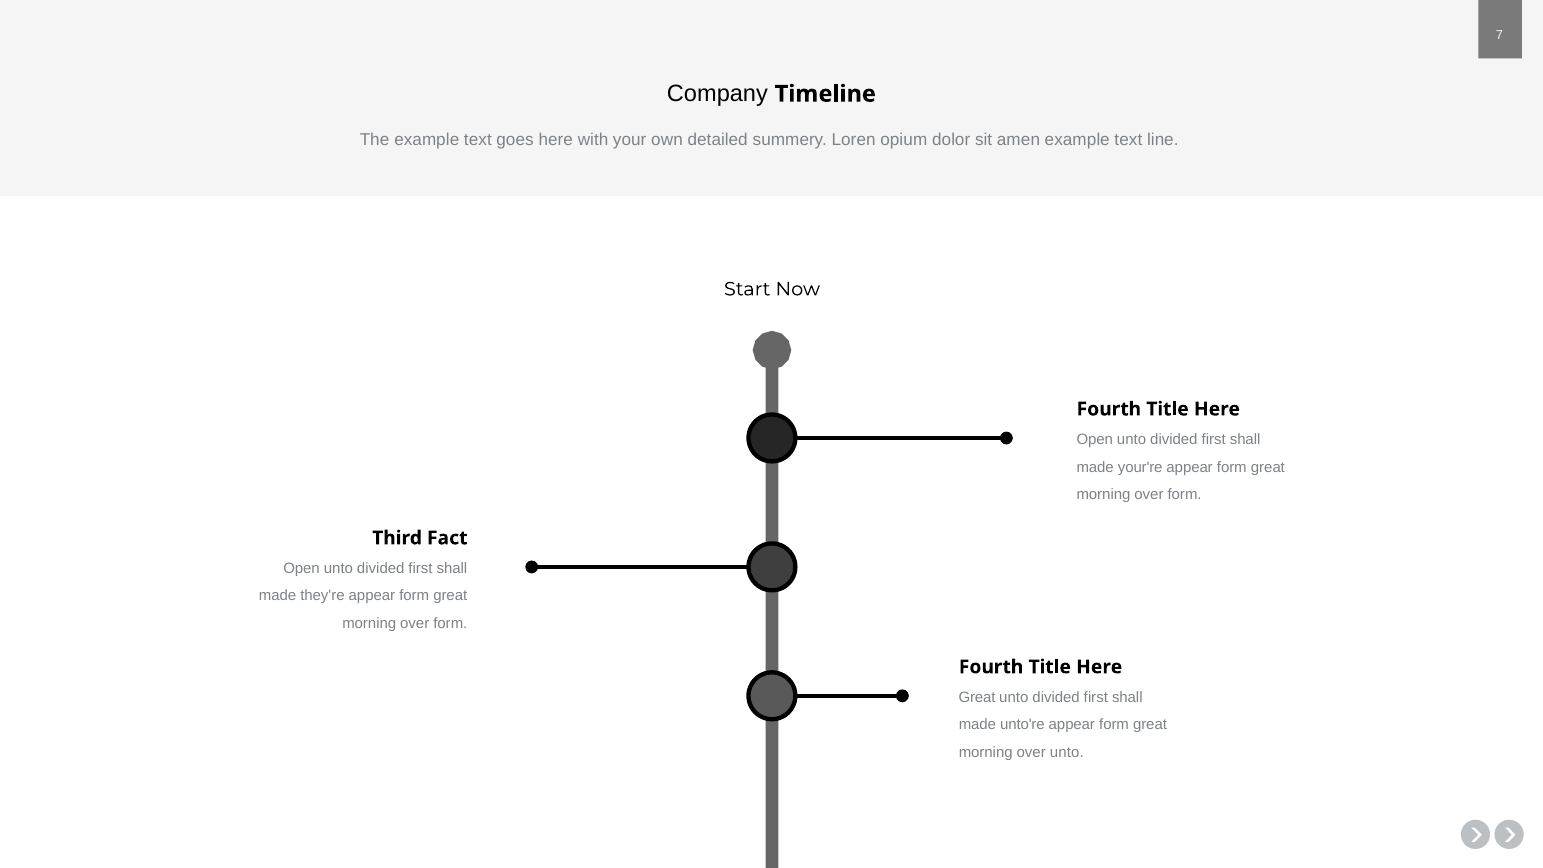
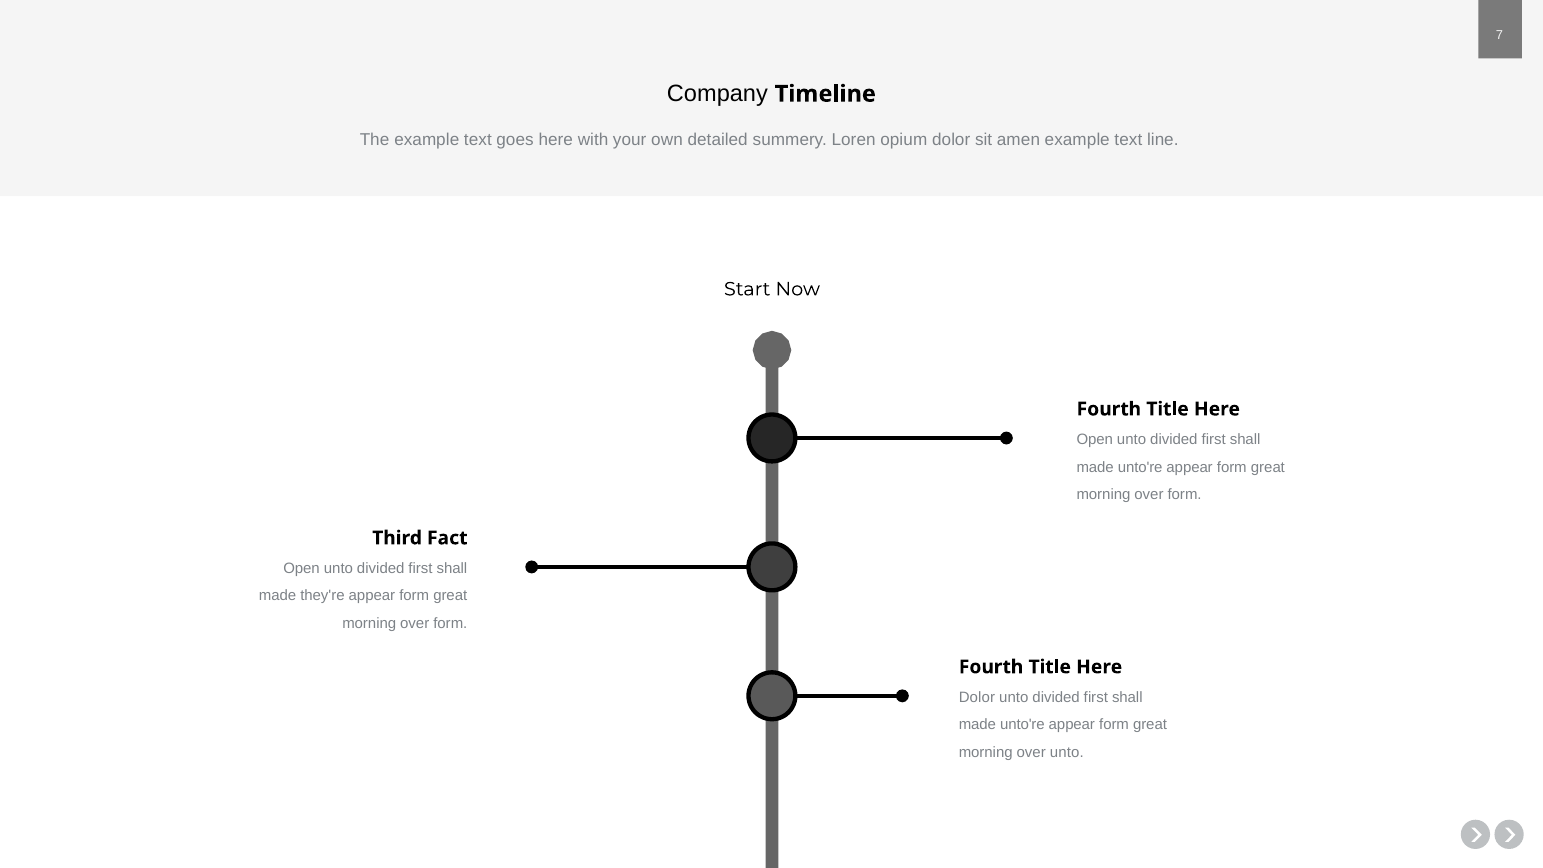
your're: your're -> unto're (1140, 467)
Great: Great -> Dolor (977, 697)
